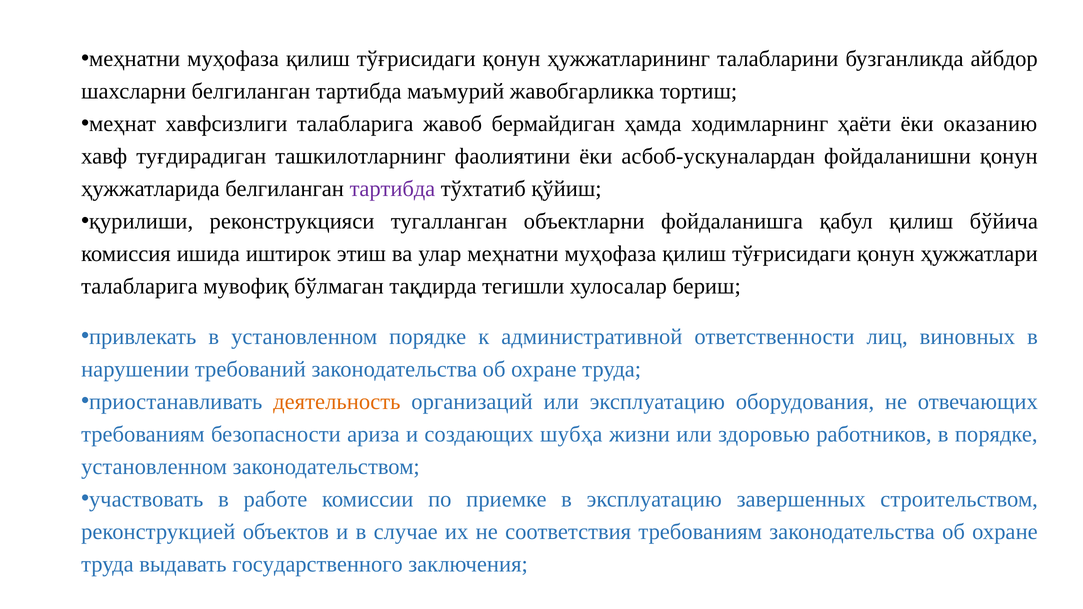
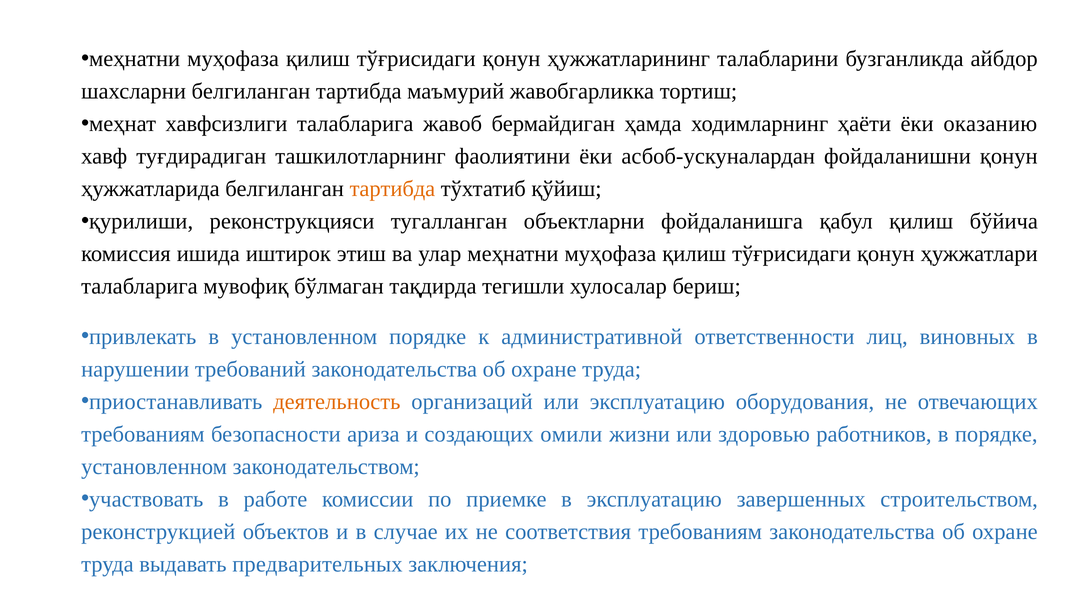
тартибда colour: purple -> orange (392, 189)
шубҳа: шубҳа -> омили (571, 434)
государственного: государственного -> предварительных (317, 564)
